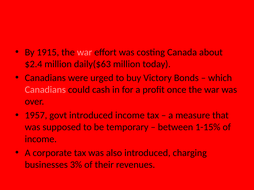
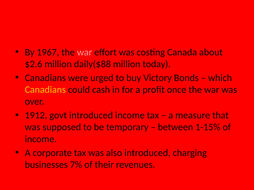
1915: 1915 -> 1967 (48, 52)
$2.4: $2.4 -> $2.6 (34, 64)
daily($63: daily($63 -> daily($88 (92, 64)
Canadians colour: pink -> yellow (45, 90)
1957: 1957 -> 1912 (36, 116)
3%: 3% -> 7% (76, 165)
